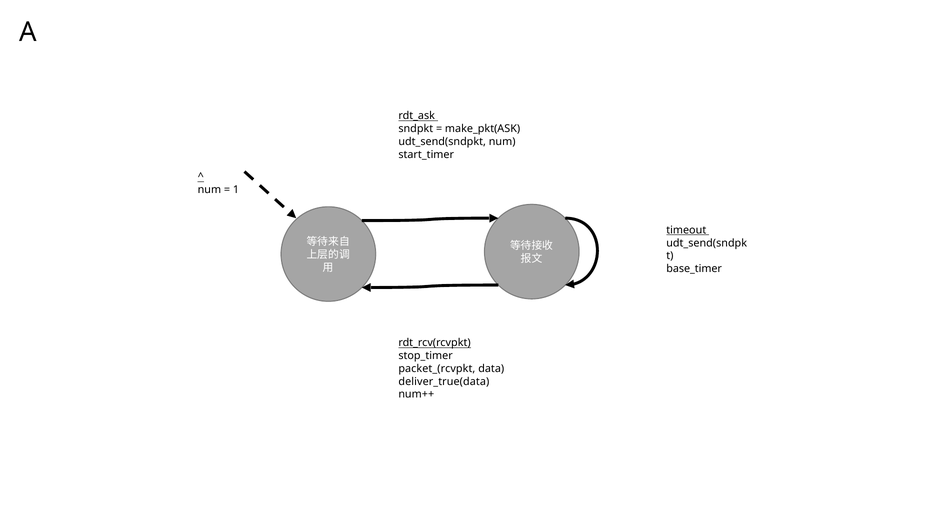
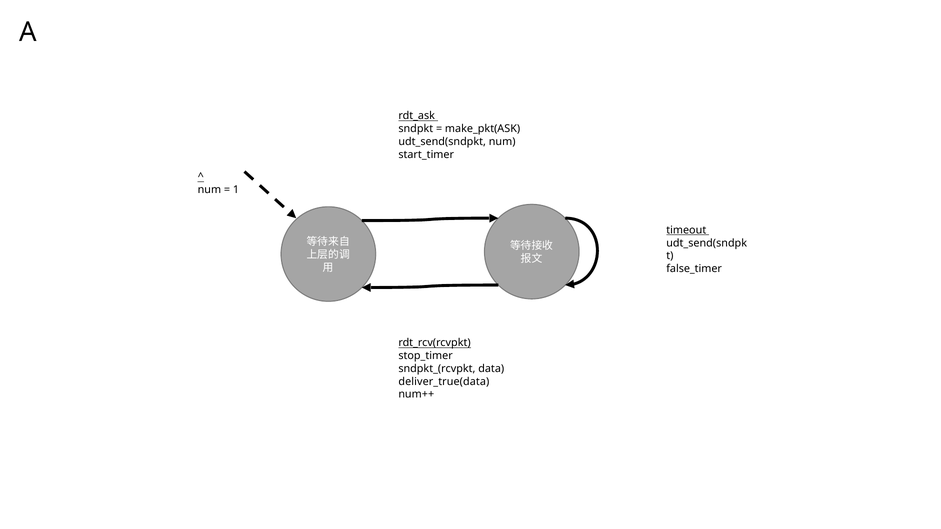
base_timer: base_timer -> false_timer (694, 269)
packet_(rcvpkt: packet_(rcvpkt -> sndpkt_(rcvpkt (437, 369)
